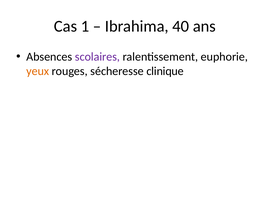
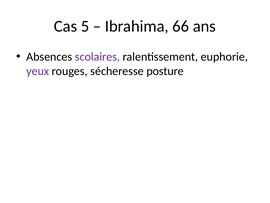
1: 1 -> 5 (85, 26)
40: 40 -> 66 (181, 26)
yeux colour: orange -> purple (38, 71)
clinique: clinique -> posture (165, 71)
